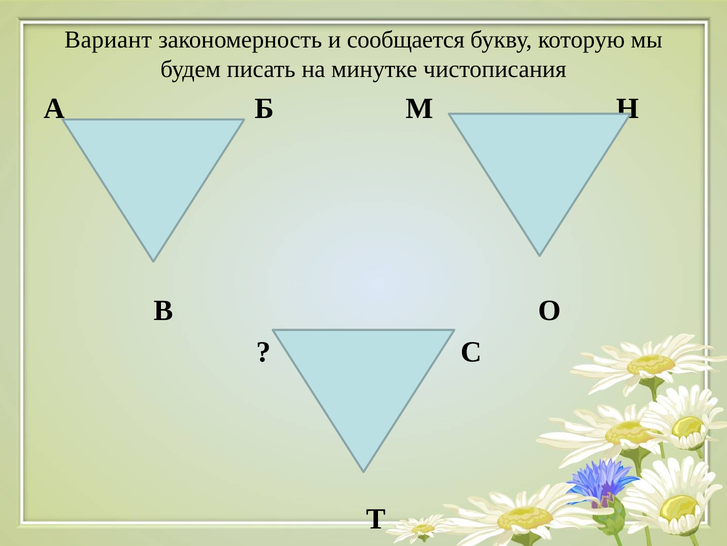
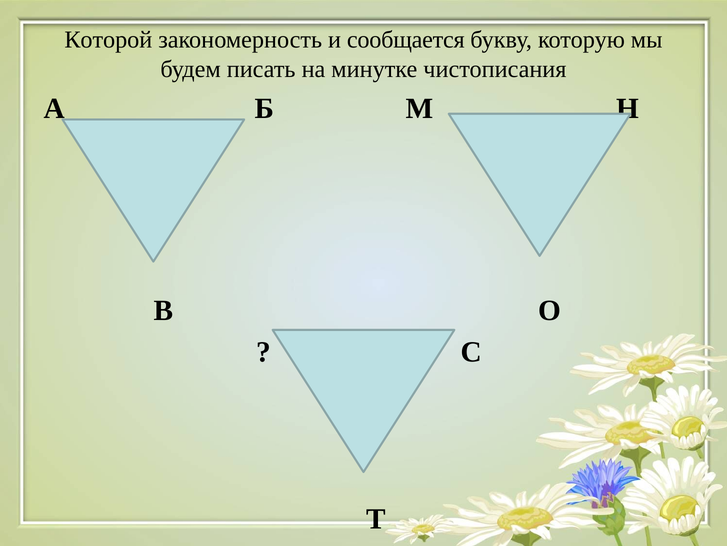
Вариант: Вариант -> Которой (108, 40)
